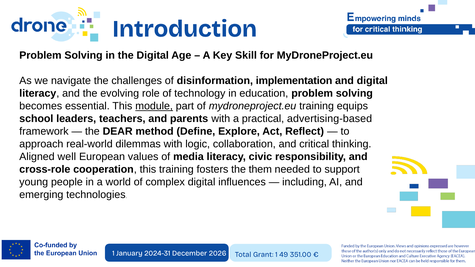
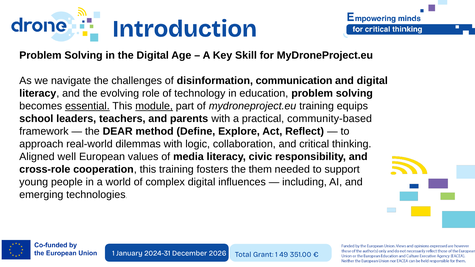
implementation: implementation -> communication (294, 81)
essential underline: none -> present (87, 106)
advertising-based: advertising-based -> community-based (330, 119)
